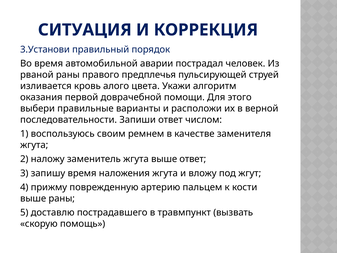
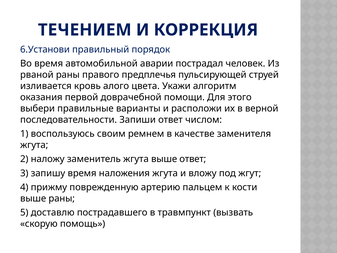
СИТУАЦИЯ: СИТУАЦИЯ -> ТЕЧЕНИЕМ (85, 30)
3.Установи: 3.Установи -> 6.Установи (45, 49)
